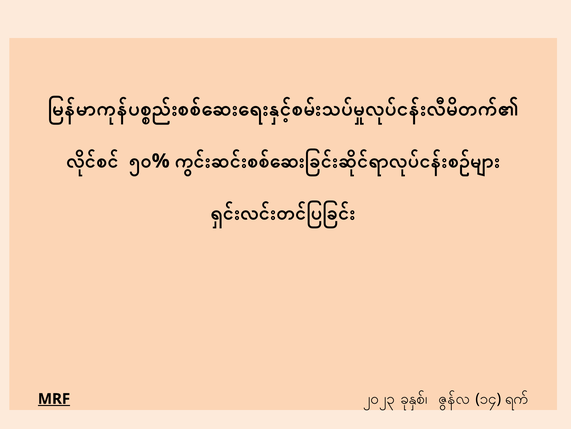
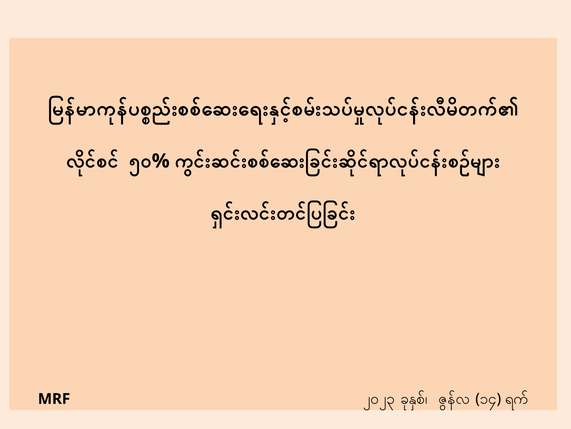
MRF underline: present -> none (54, 398)
